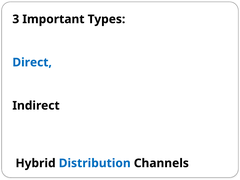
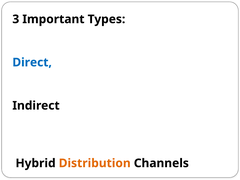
Distribution colour: blue -> orange (95, 163)
